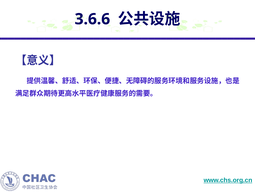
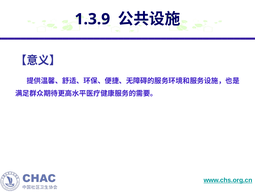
3.6.6: 3.6.6 -> 1.3.9 (92, 19)
